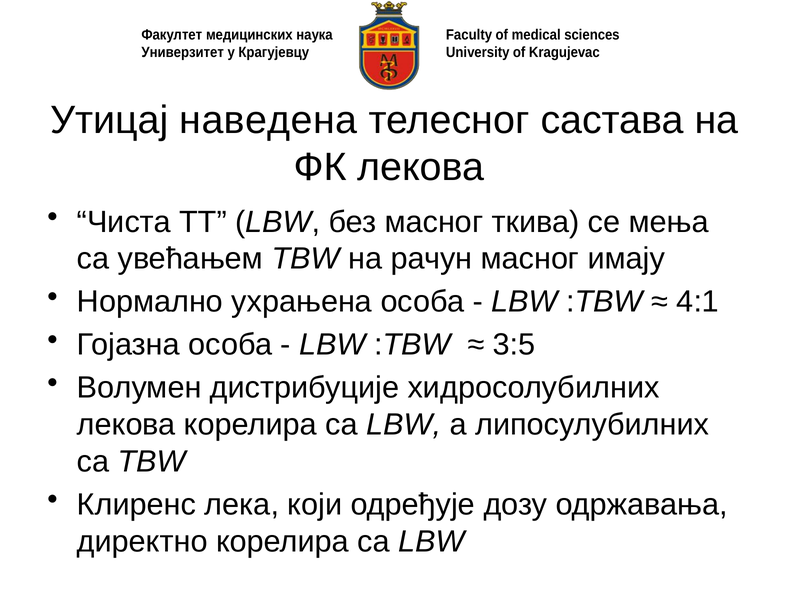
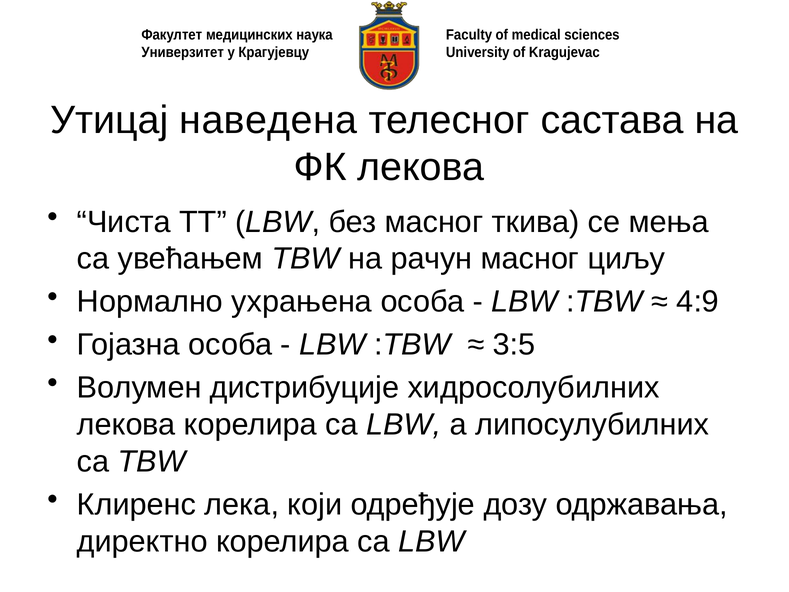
имају: имају -> циљу (626, 259)
4:1: 4:1 -> 4:9 (698, 302)
